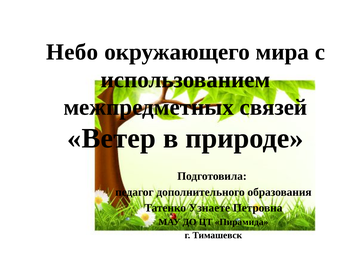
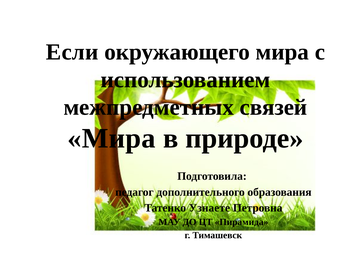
Небо: Небо -> Если (72, 52)
Ветер: Ветер -> Мира (111, 139)
